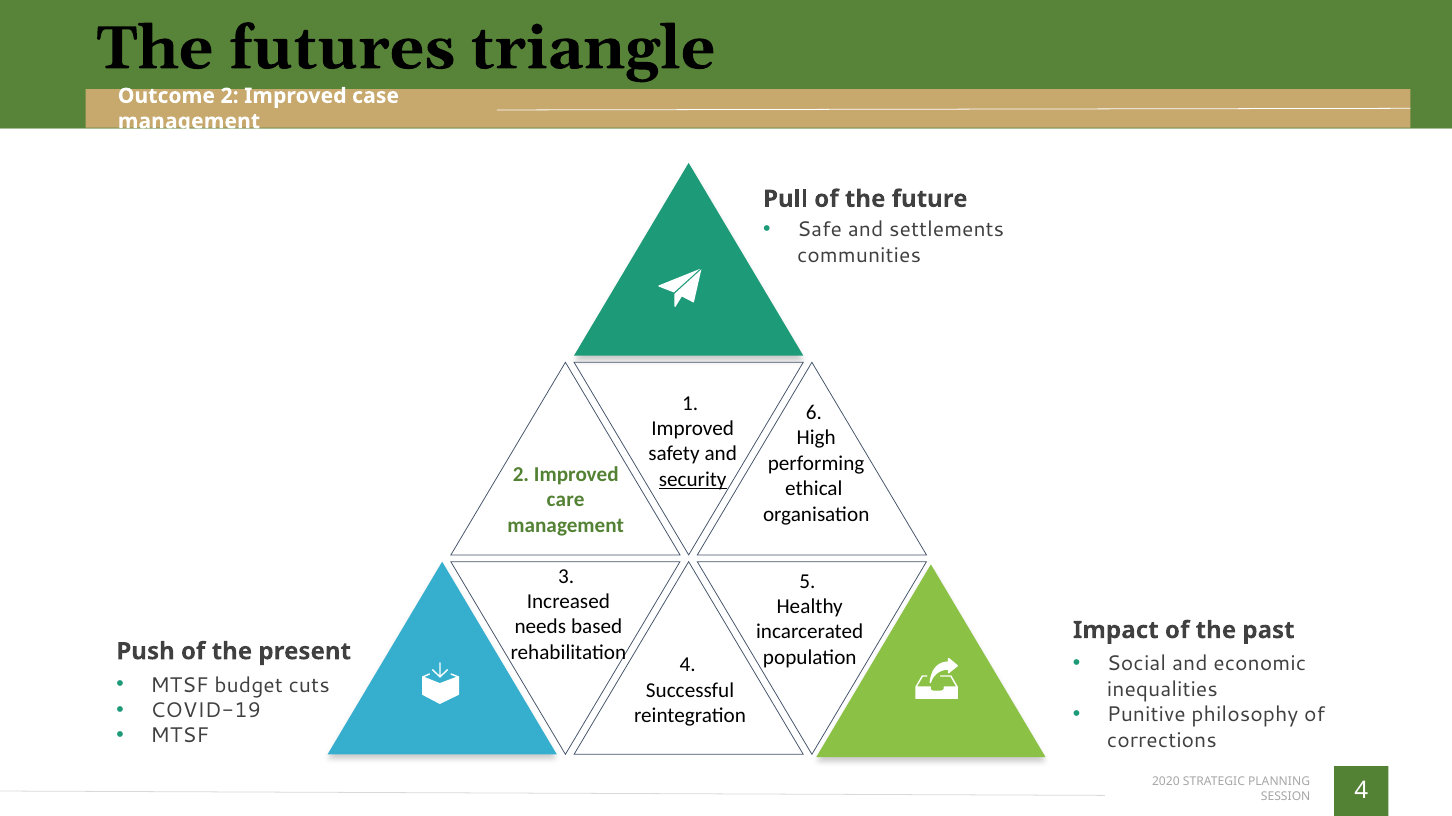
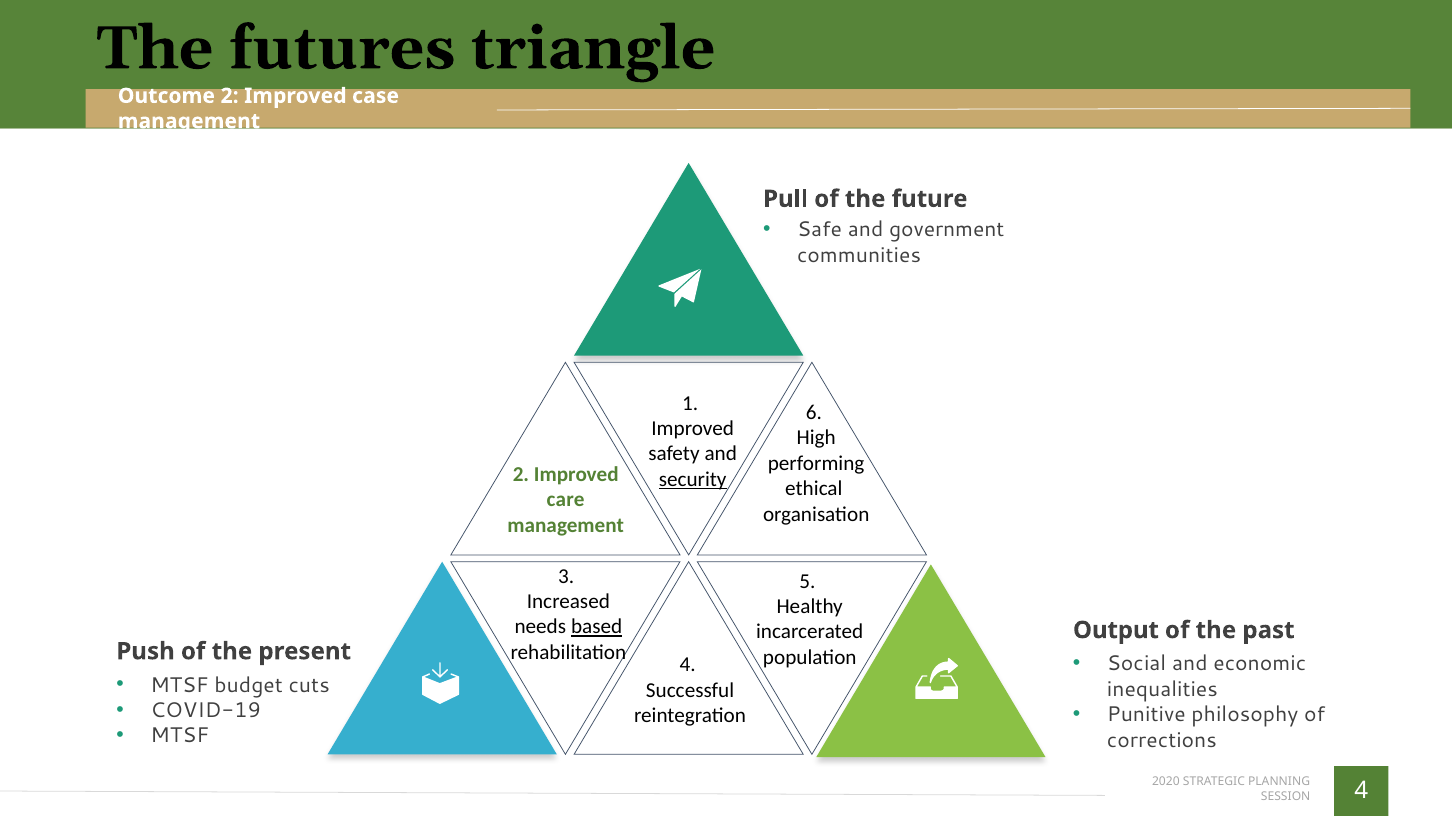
settlements: settlements -> government (947, 230)
based underline: none -> present (597, 628)
Impact: Impact -> Output (1116, 631)
